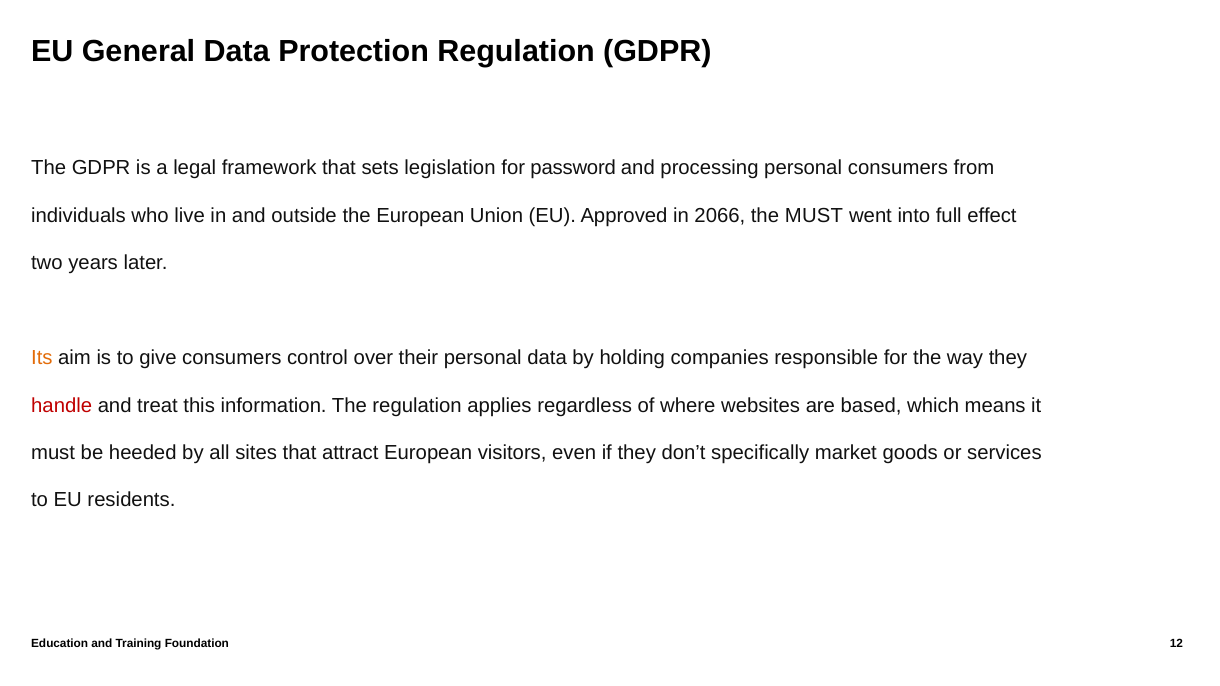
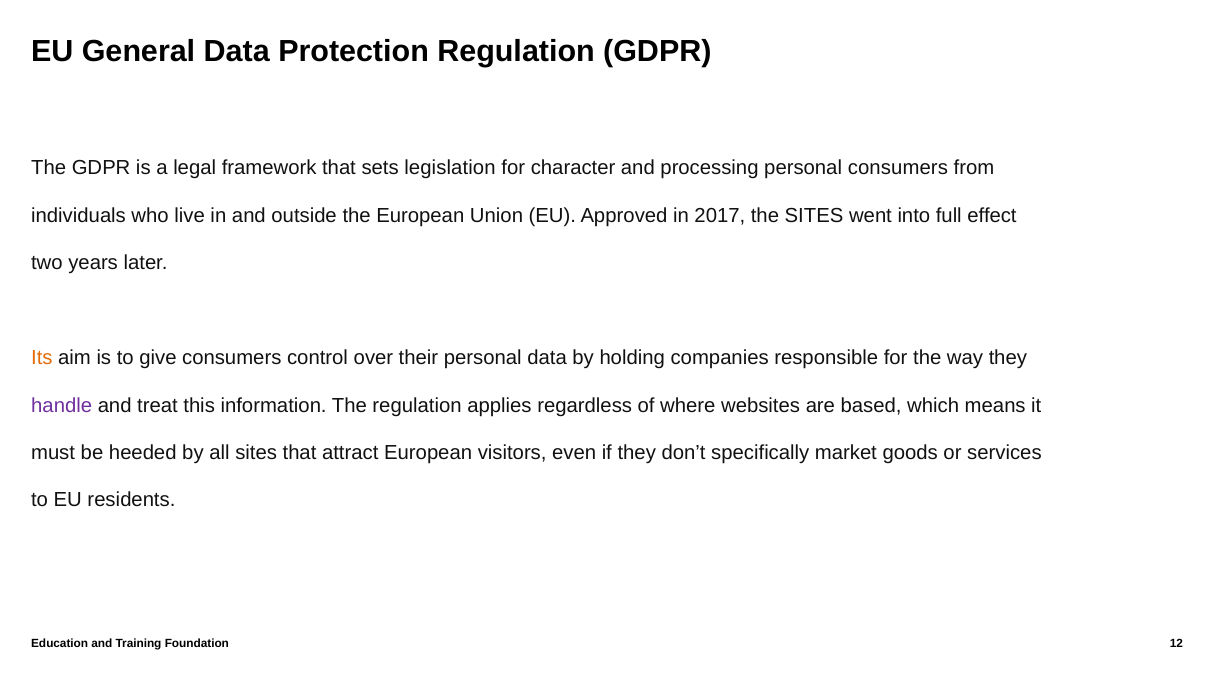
password: password -> character (573, 168)
2066: 2066 -> 2017 (720, 216)
the MUST: MUST -> SITES (814, 216)
handle colour: red -> purple (62, 406)
